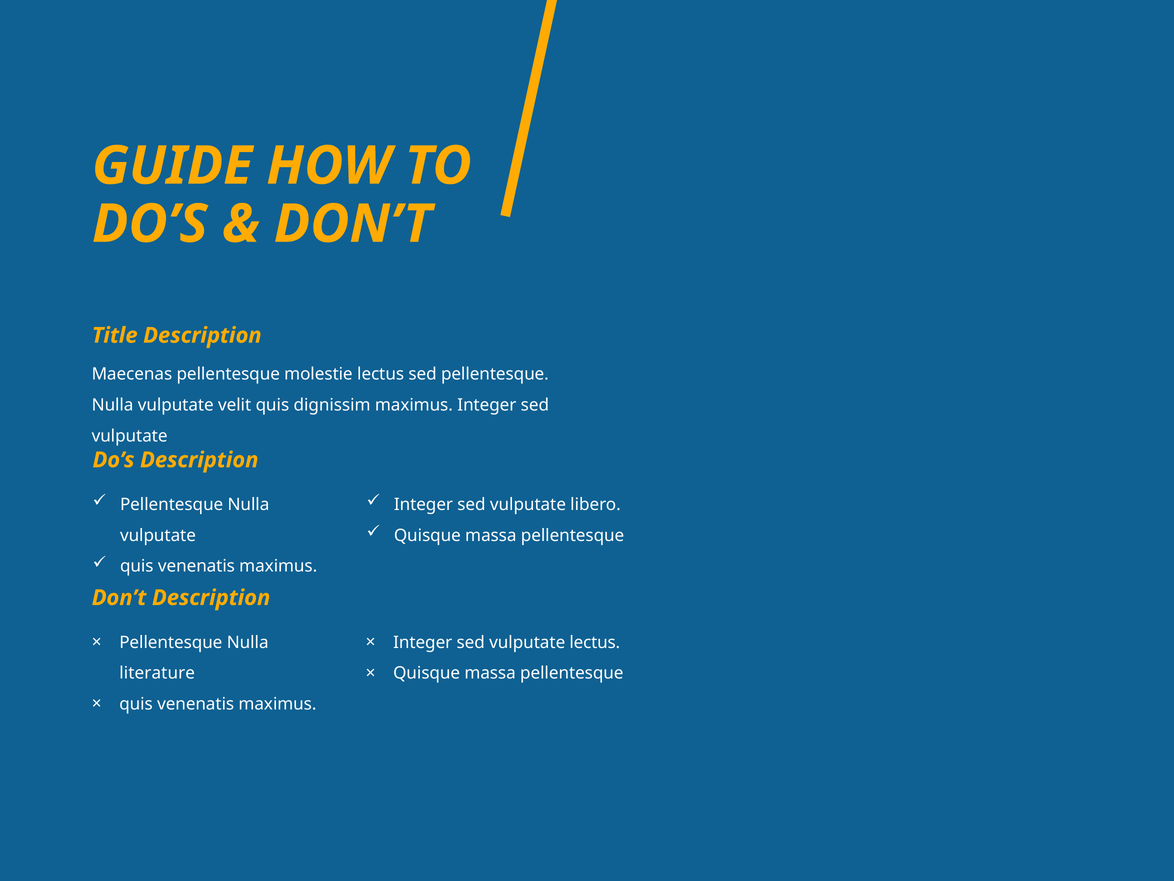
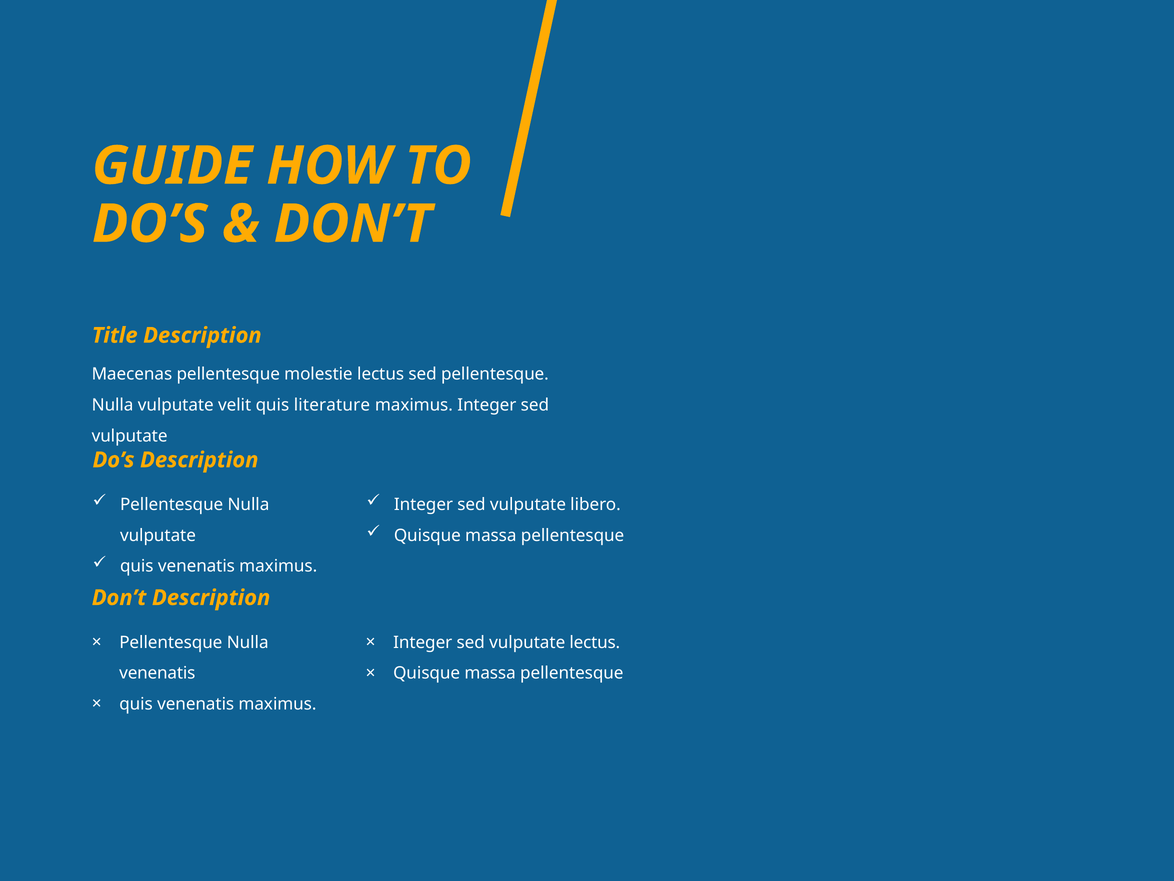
dignissim: dignissim -> literature (332, 405)
literature: literature -> venenatis (157, 673)
